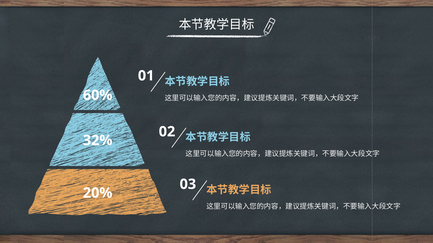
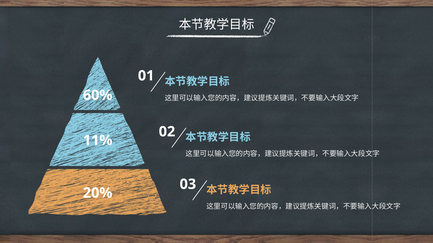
32%: 32% -> 11% (98, 141)
